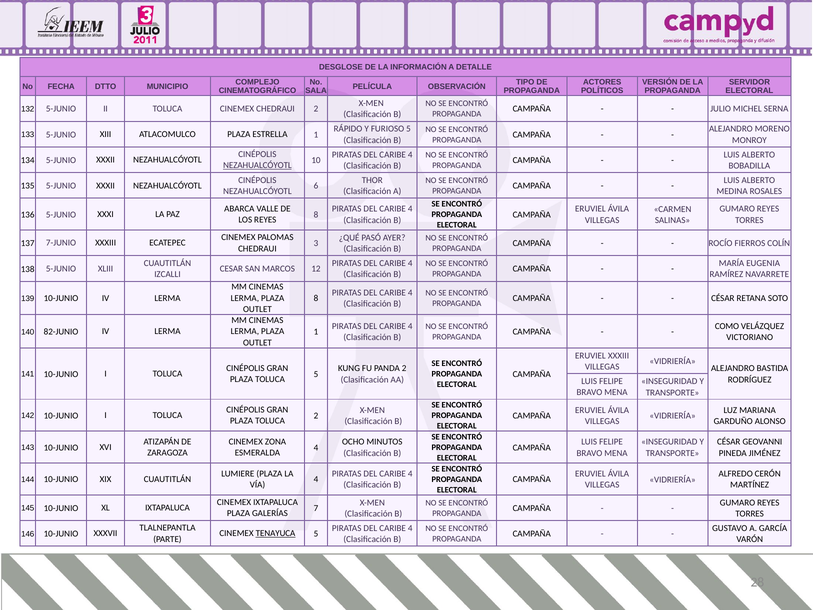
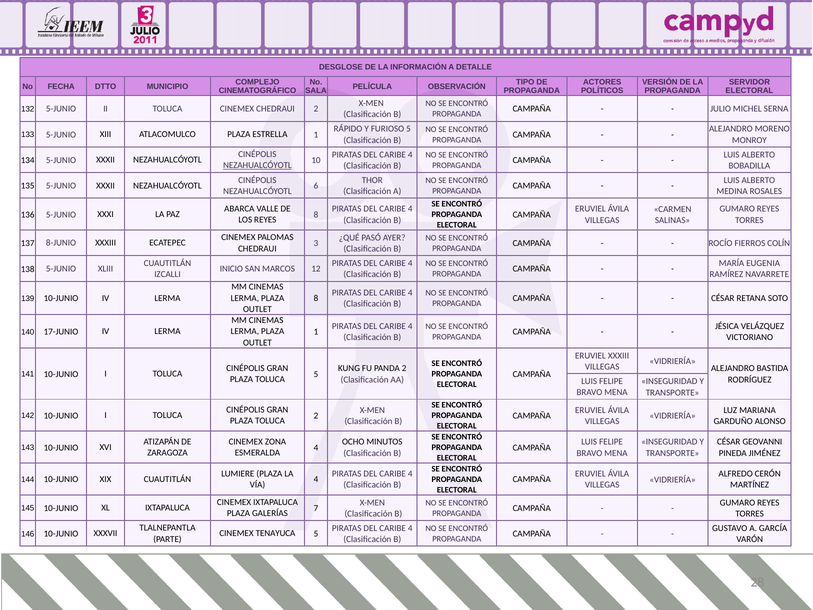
7-JUNIO: 7-JUNIO -> 8-JUNIO (61, 243)
CESAR: CESAR -> INICIO (231, 269)
COMO: COMO -> JÉSICA (727, 326)
82-JUNIO: 82-JUNIO -> 17-JUNIO (61, 332)
TENAYUCA underline: present -> none (276, 533)
